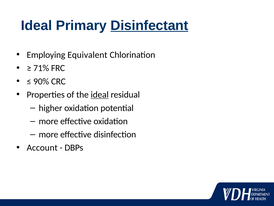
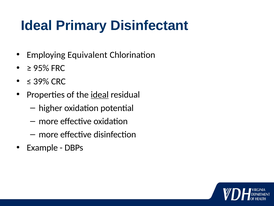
Disinfectant underline: present -> none (149, 25)
71%: 71% -> 95% (41, 68)
90%: 90% -> 39% (41, 81)
Account: Account -> Example (42, 147)
